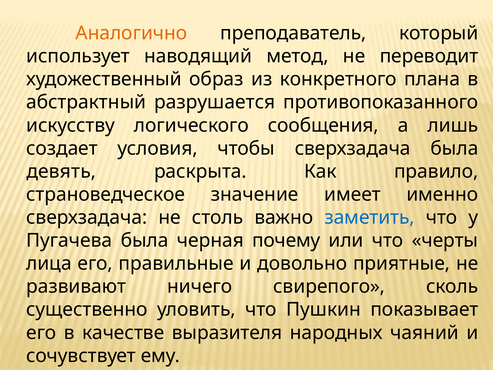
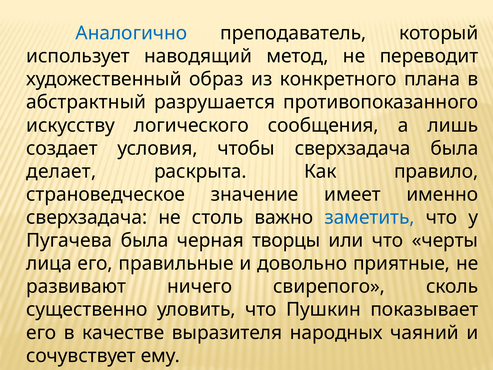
Аналогично colour: orange -> blue (131, 33)
девять: девять -> делает (61, 171)
почему: почему -> творцы (286, 240)
